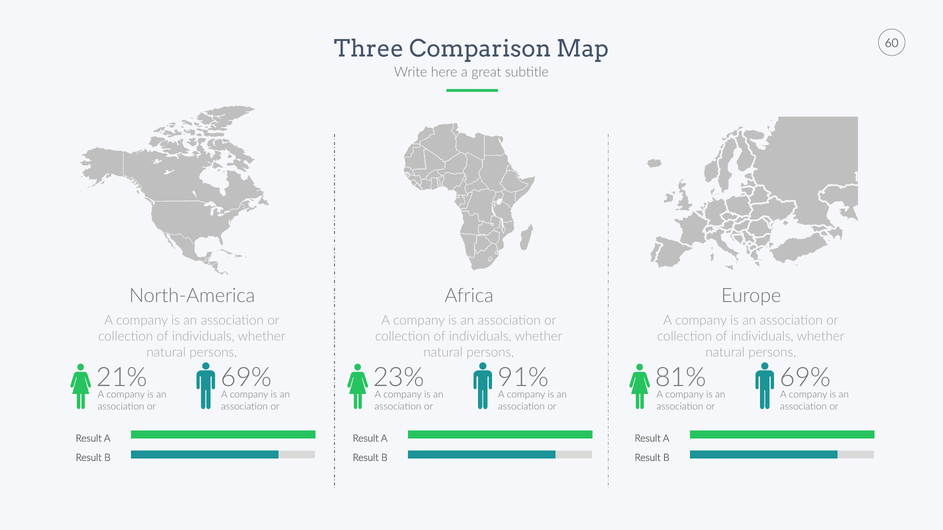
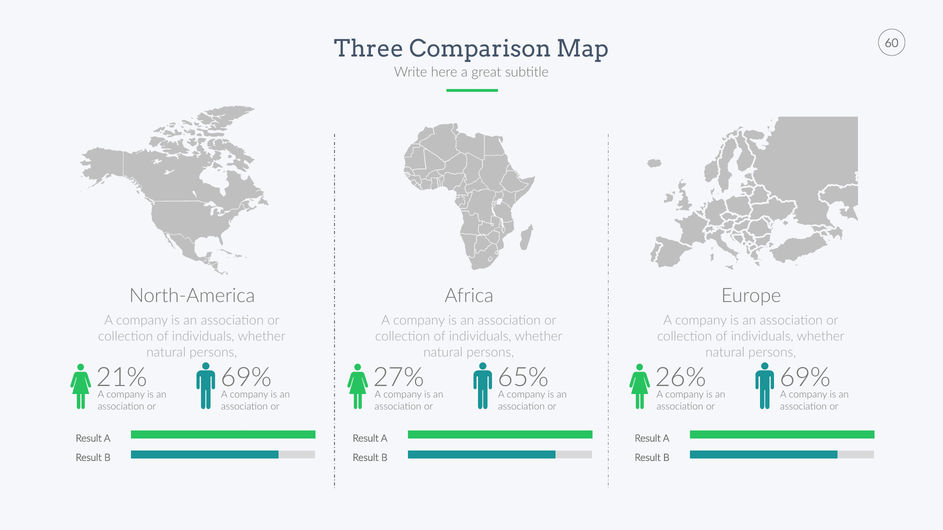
23%: 23% -> 27% (399, 378)
91%: 91% -> 65% (523, 378)
81%: 81% -> 26% (681, 378)
